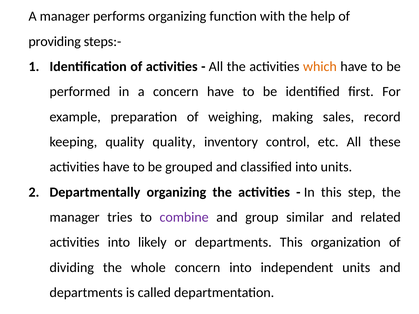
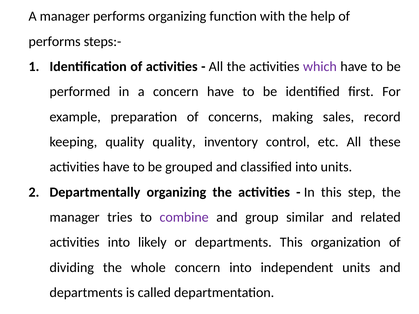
providing: providing -> performs (55, 41)
which colour: orange -> purple (320, 67)
weighing: weighing -> concerns (235, 117)
